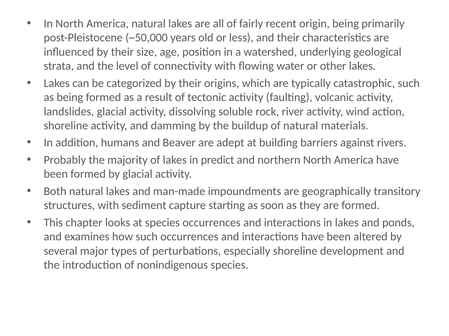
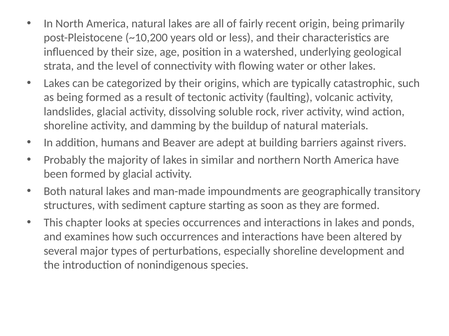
~50,000: ~50,000 -> ~10,200 (147, 38)
predict: predict -> similar (217, 160)
